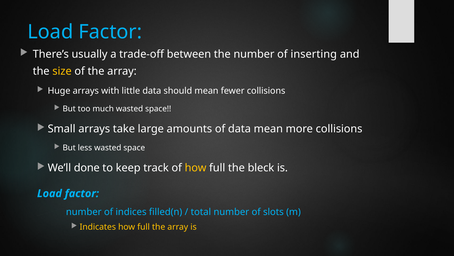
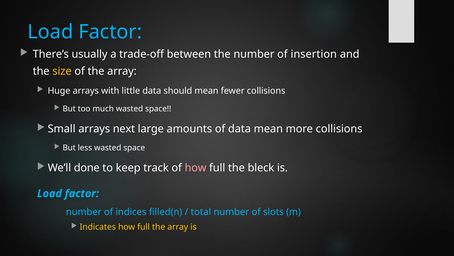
inserting: inserting -> insertion (314, 54)
take: take -> next (124, 129)
how colour: yellow -> pink (196, 168)
